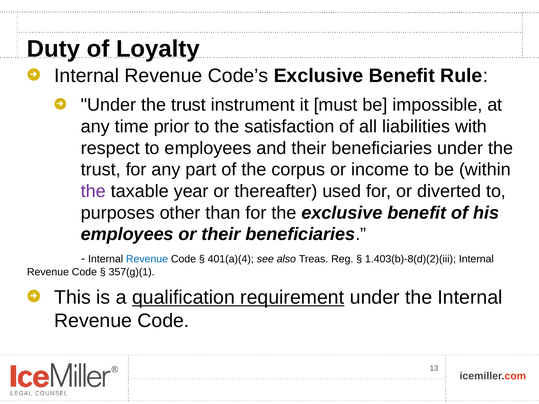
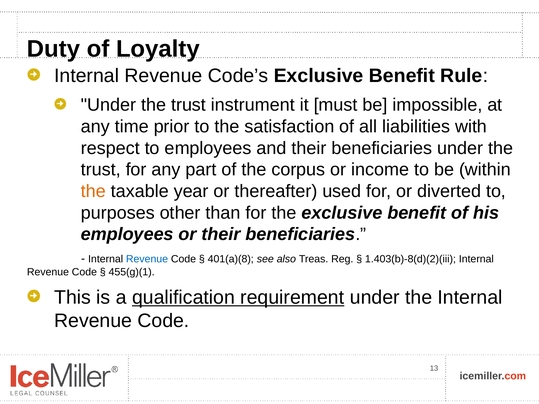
the colour: purple -> orange (93, 191)
401(a)(4: 401(a)(4 -> 401(a)(8 (231, 259)
357(g)(1: 357(g)(1 -> 455(g)(1 (132, 272)
